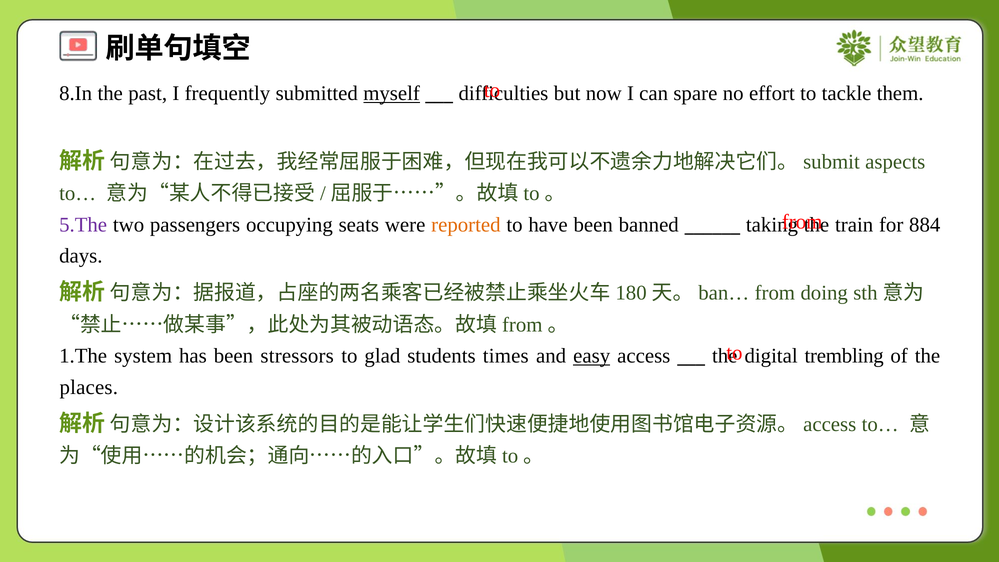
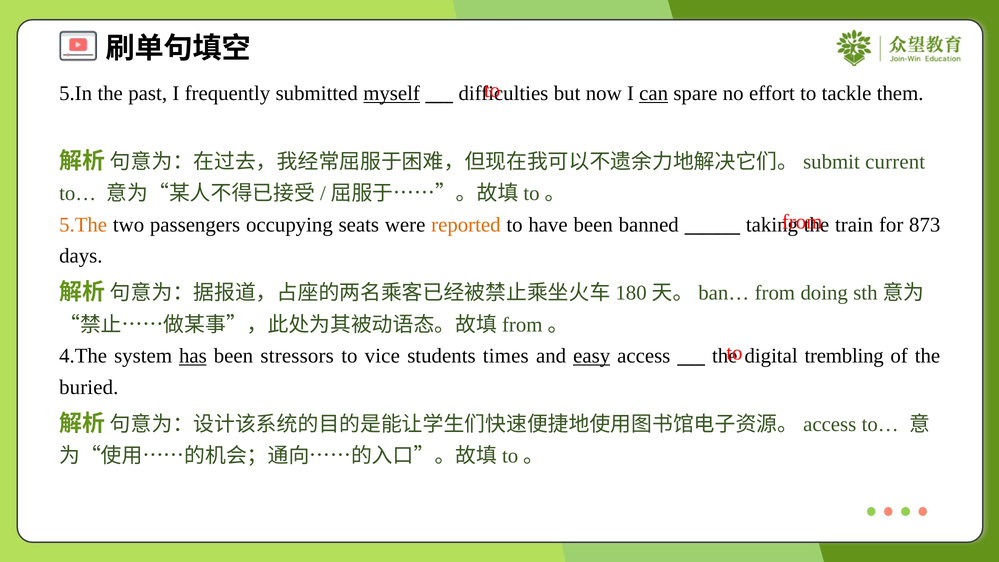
8.In: 8.In -> 5.In (76, 94)
can underline: none -> present (654, 94)
aspects: aspects -> current (895, 162)
5.The colour: purple -> orange (83, 225)
884: 884 -> 873 (925, 225)
1.The: 1.The -> 4.The (83, 356)
has underline: none -> present (193, 356)
glad: glad -> vice (382, 356)
places: places -> buried (89, 387)
